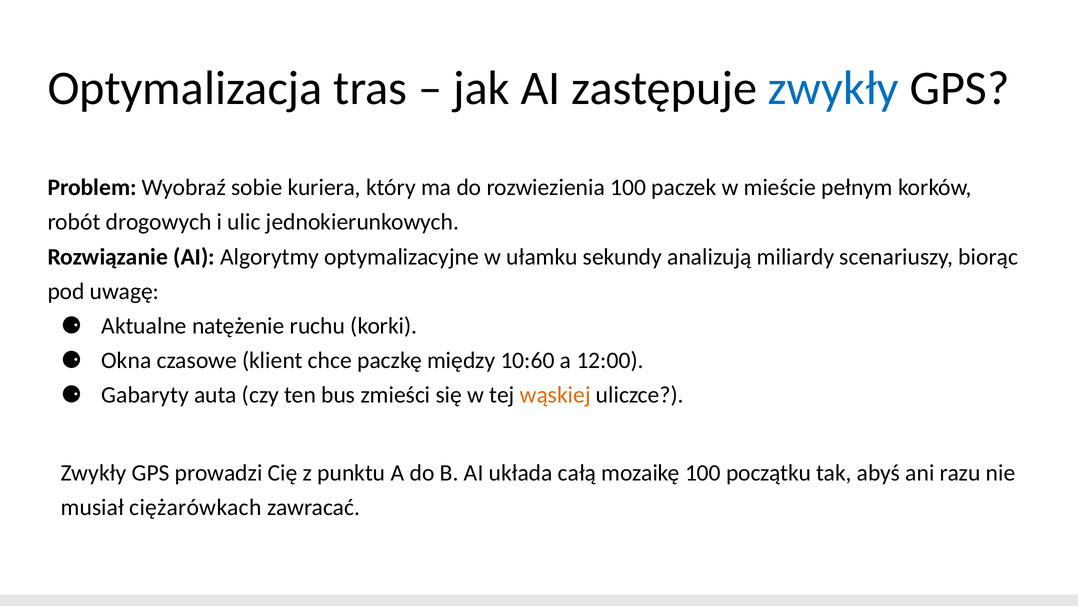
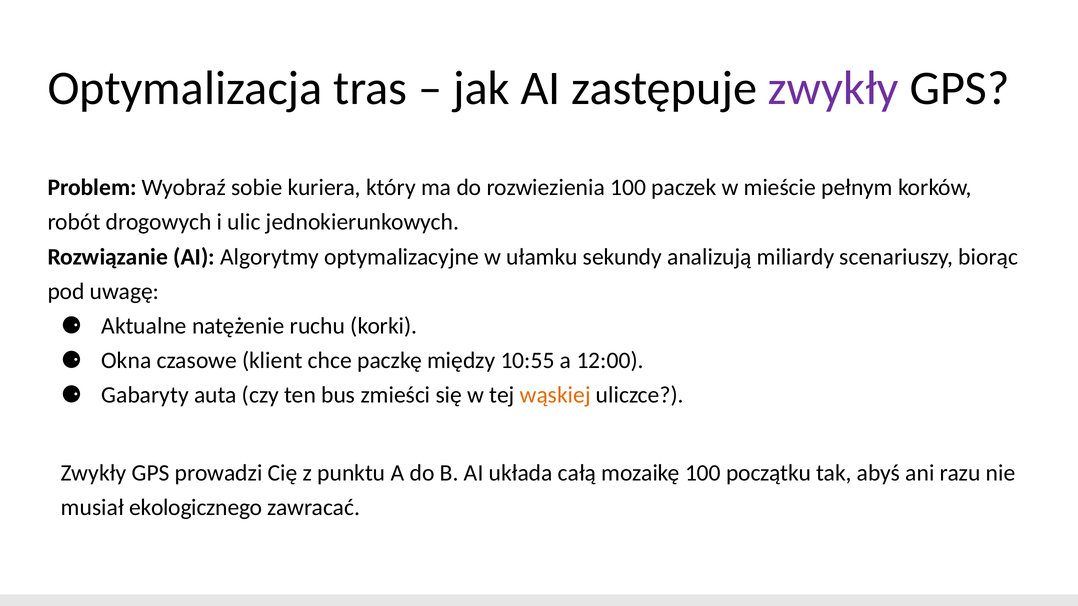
zwykły colour: blue -> purple (833, 89)
10:60: 10:60 -> 10:55 (528, 361)
ciężarówkach: ciężarówkach -> ekologicznego (196, 508)
